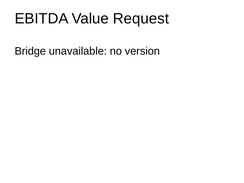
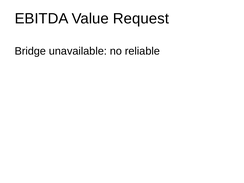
version: version -> reliable (142, 51)
